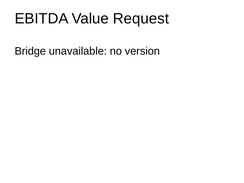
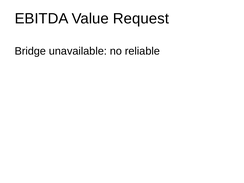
version: version -> reliable (142, 51)
